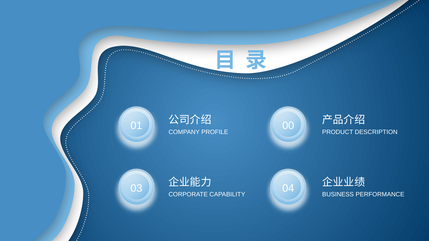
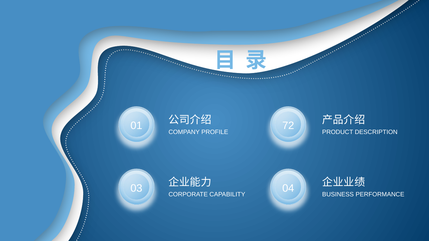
00: 00 -> 72 (288, 126)
